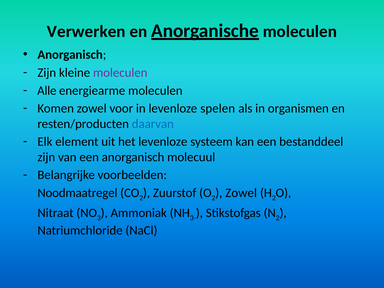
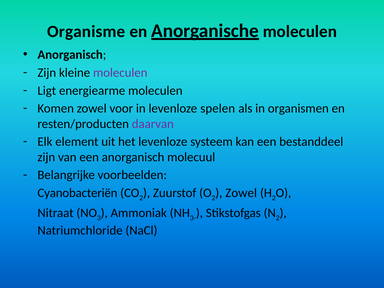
Verwerken: Verwerken -> Organisme (86, 31)
Alle: Alle -> Ligt (47, 91)
daarvan colour: blue -> purple (153, 124)
Noodmaatregel: Noodmaatregel -> Cyanobacteriën (77, 193)
